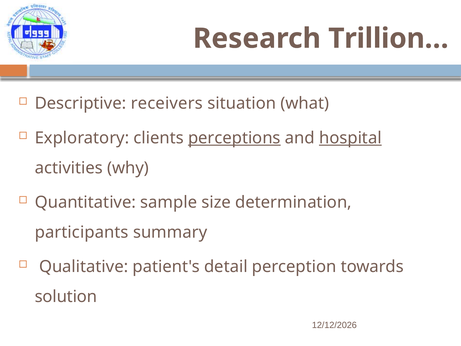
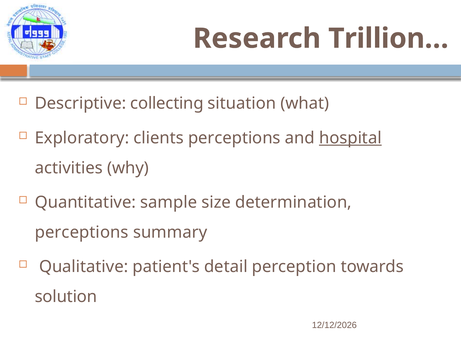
receivers: receivers -> collecting (167, 103)
perceptions underline: present -> none (234, 138)
participants: participants -> perceptions (82, 232)
